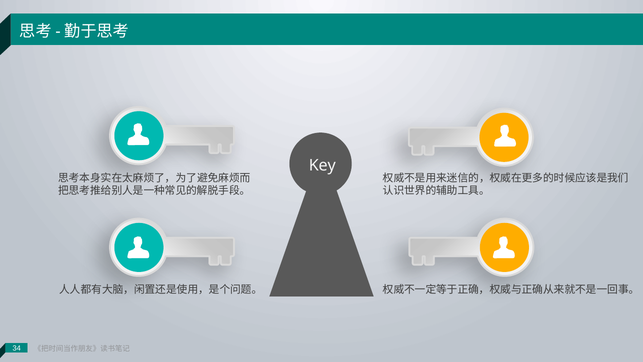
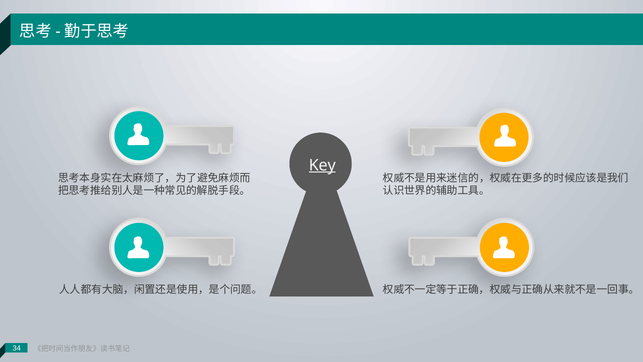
Key underline: none -> present (322, 165)
